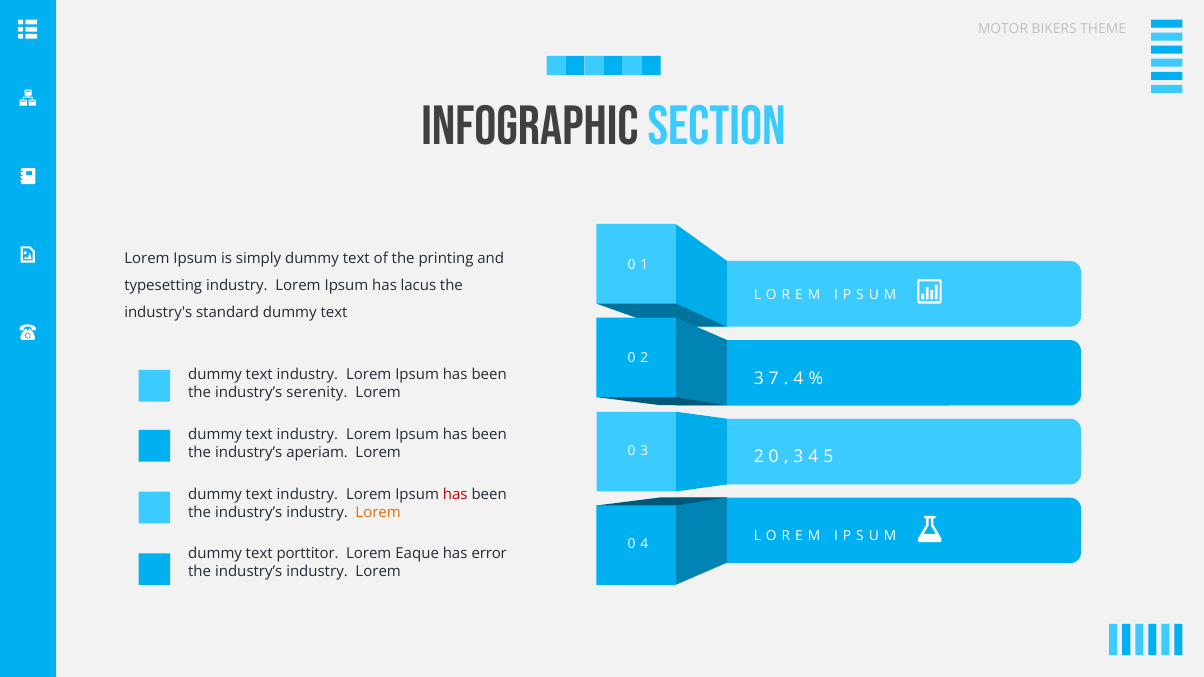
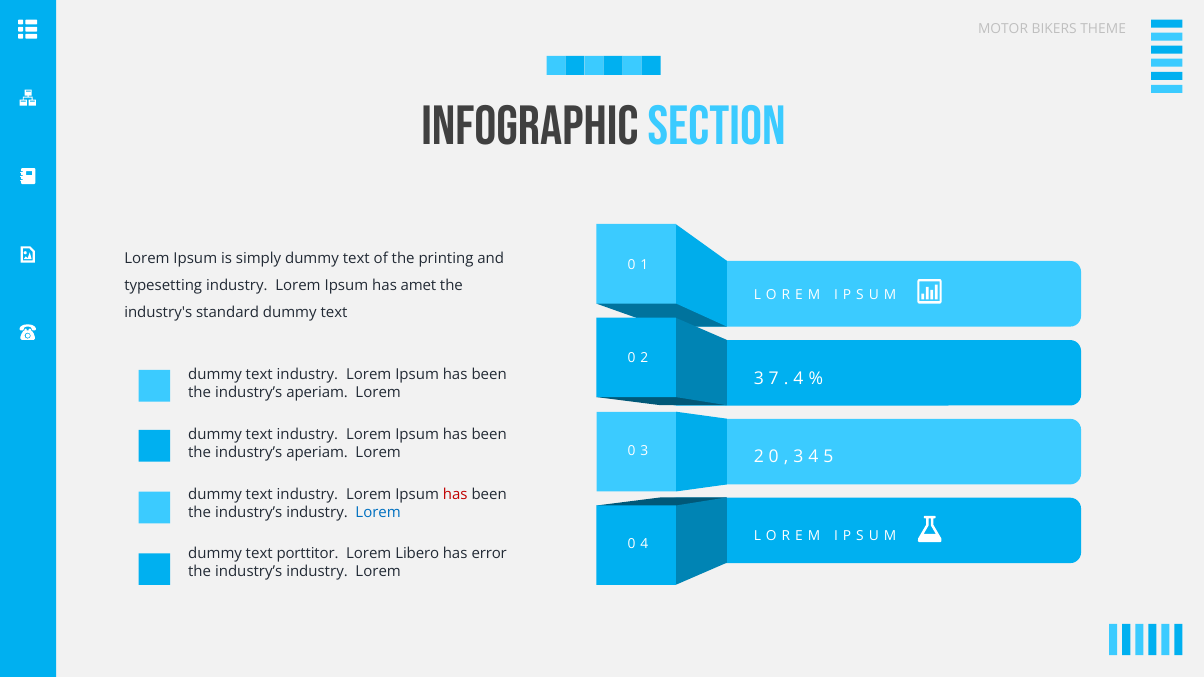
lacus: lacus -> amet (418, 285)
serenity: serenity -> aperiam (317, 393)
Lorem colour: orange -> blue (378, 512)
Eaque: Eaque -> Libero (417, 554)
